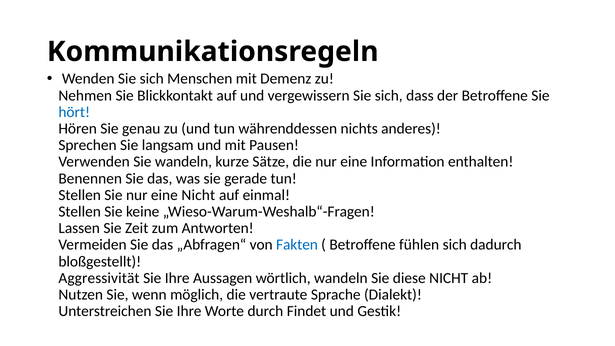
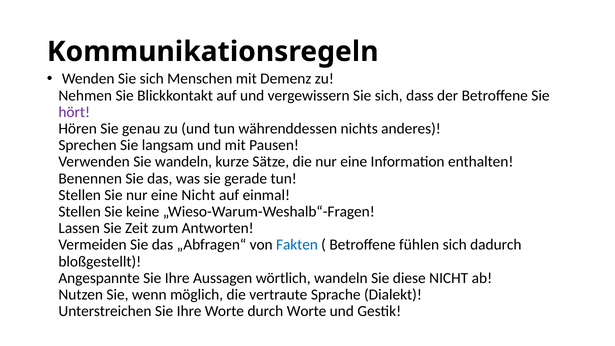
hört colour: blue -> purple (74, 112)
Aggressivität: Aggressivität -> Angespannte (99, 278)
durch Findet: Findet -> Worte (307, 311)
